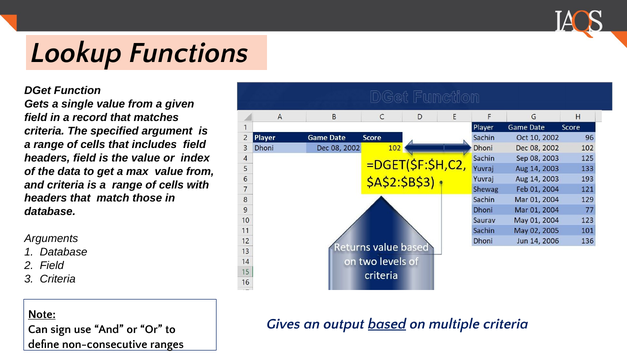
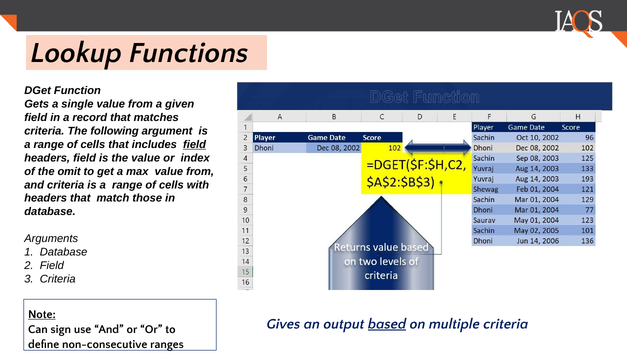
specified: specified -> following (115, 131)
field underline: none -> present (195, 144)
data: data -> omit (69, 171)
